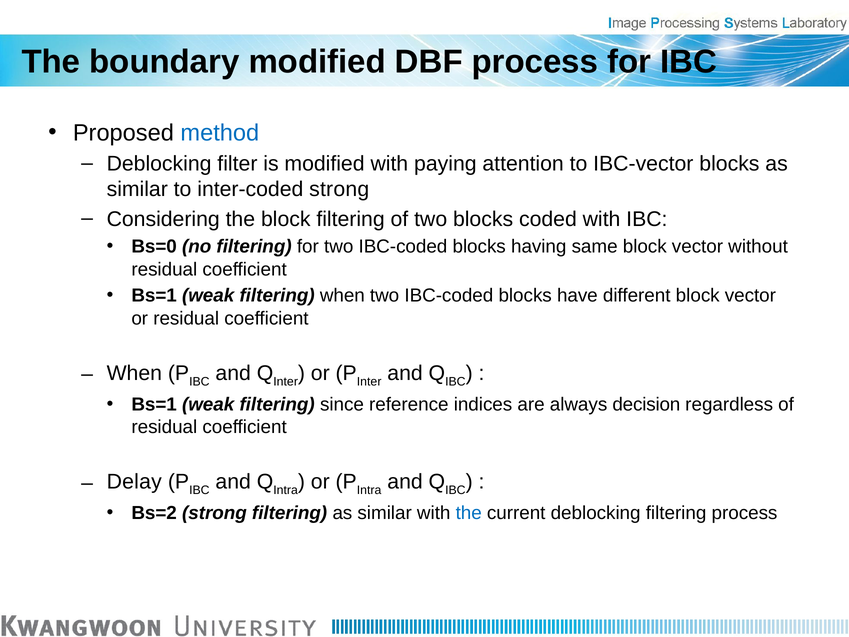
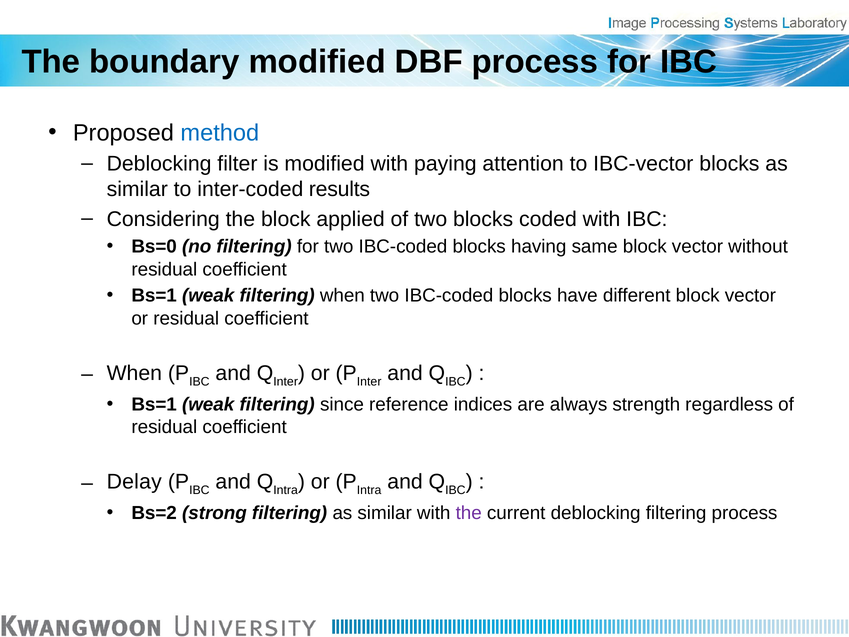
inter-coded strong: strong -> results (339, 189)
block filtering: filtering -> applied (351, 219)
decision: decision -> strength (646, 404)
the colour: blue -> purple (469, 513)
